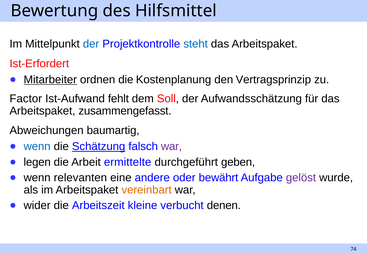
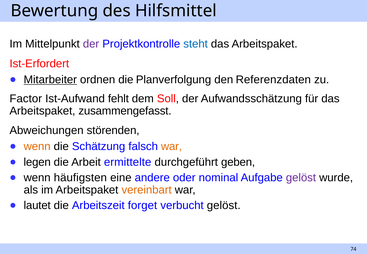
der colour: blue -> purple (91, 44)
Kostenplanung: Kostenplanung -> Planverfolgung (174, 80)
Vertragsprinzip: Vertragsprinzip -> Referenzdaten (273, 80)
baumartig: baumartig -> störenden (113, 130)
wenn colour: blue -> orange (37, 147)
Schätzung underline: present -> none (99, 147)
war colour: purple -> orange (171, 147)
relevanten: relevanten -> häufigsten (80, 178)
bewährt: bewährt -> nominal (218, 178)
wider: wider -> lautet (37, 205)
kleine: kleine -> forget (142, 205)
verbucht denen: denen -> gelöst (224, 205)
